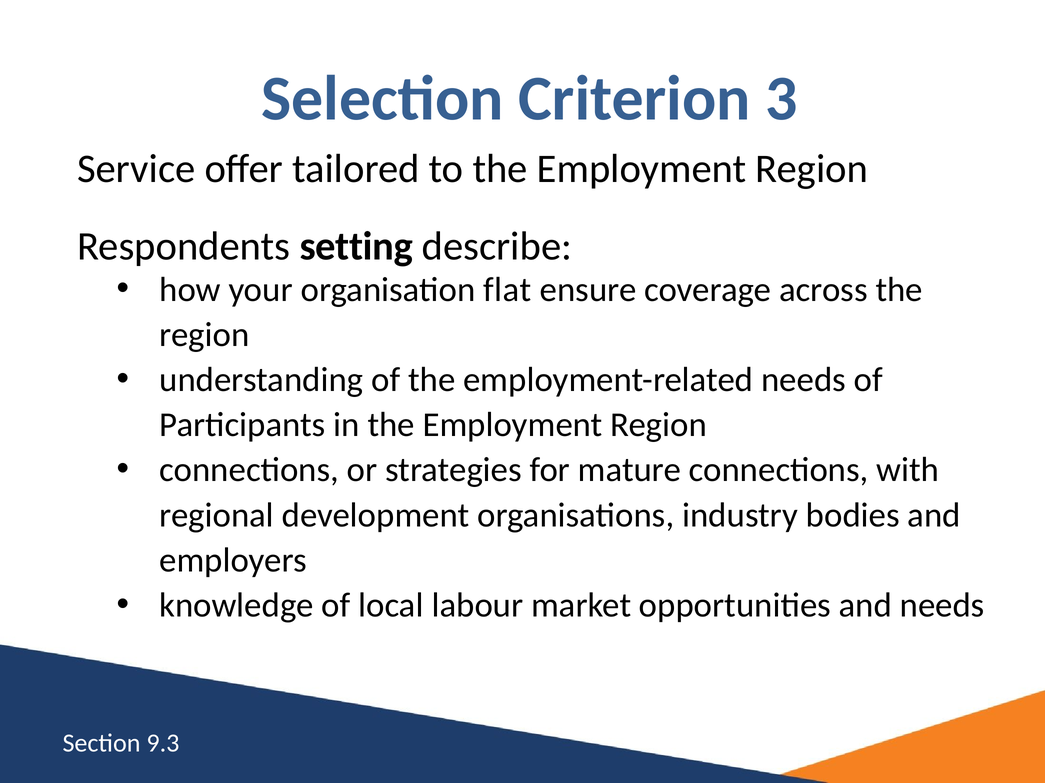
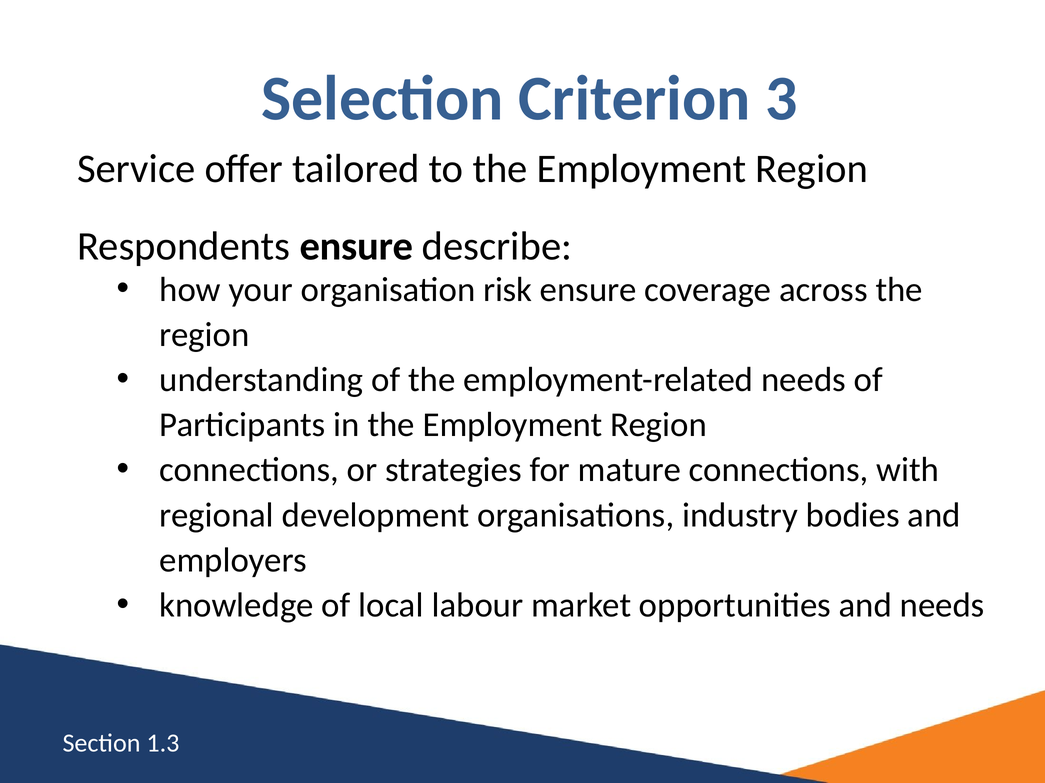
Respondents setting: setting -> ensure (356, 247)
flat: flat -> risk (508, 290)
9.3: 9.3 -> 1.3 (163, 744)
